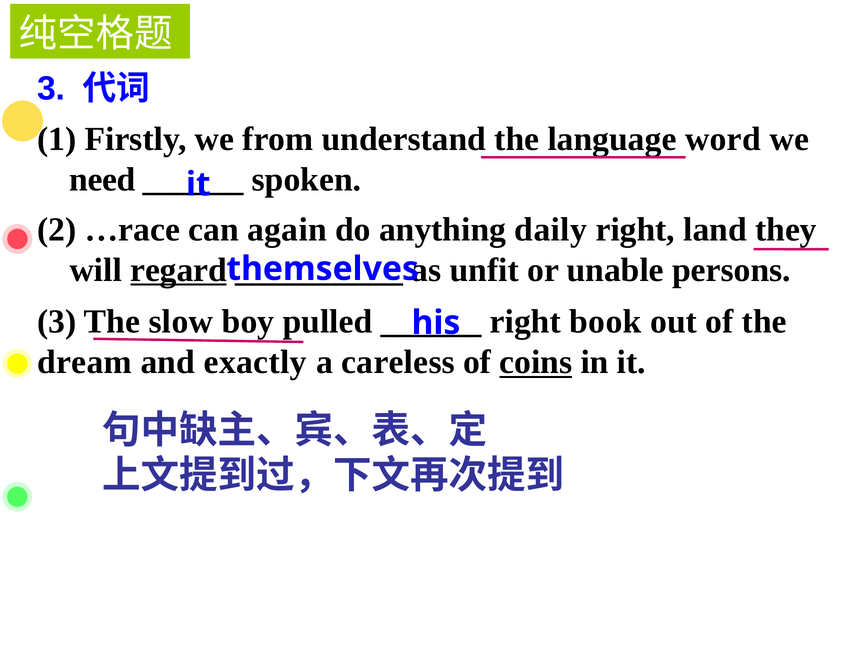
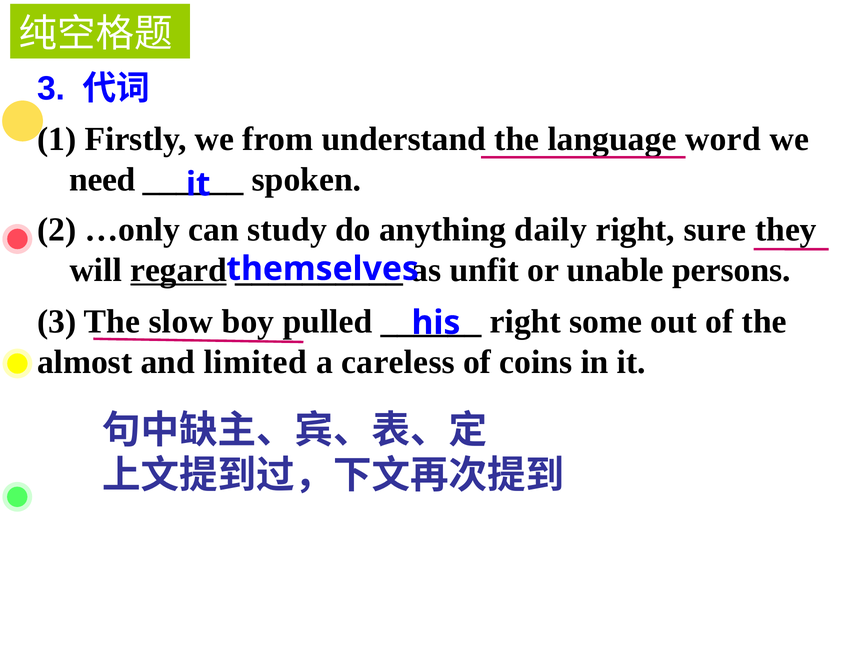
…race: …race -> …only (132, 229)
again: again -> study (287, 229)
land: land -> sure (715, 229)
book: book -> some (606, 322)
dream: dream -> almost (85, 362)
exactly: exactly -> limited (255, 362)
coins underline: present -> none (536, 362)
